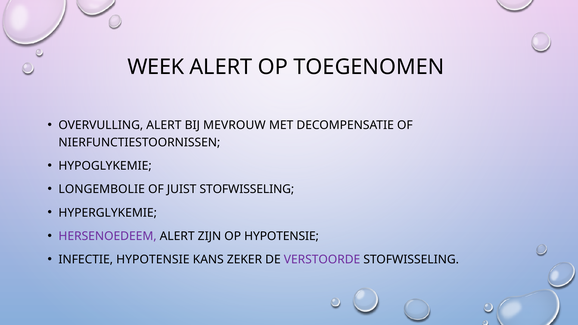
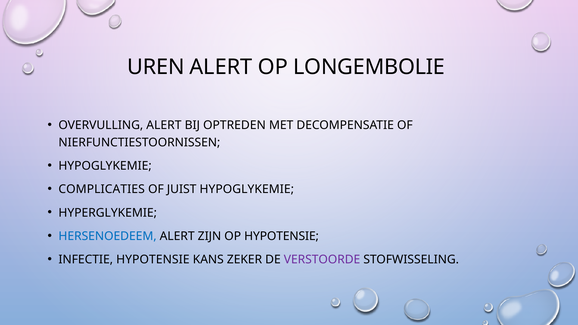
WEEK: WEEK -> UREN (156, 67)
TOEGENOMEN: TOEGENOMEN -> LONGEMBOLIE (369, 67)
MEVROUW: MEVROUW -> OPTREDEN (234, 125)
LONGEMBOLIE: LONGEMBOLIE -> COMPLICATIES (102, 189)
JUIST STOFWISSELING: STOFWISSELING -> HYPOGLYKEMIE (247, 189)
HERSENOEDEEM colour: purple -> blue (108, 236)
